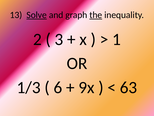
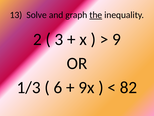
Solve underline: present -> none (37, 15)
1: 1 -> 9 (117, 39)
63: 63 -> 82 (128, 87)
